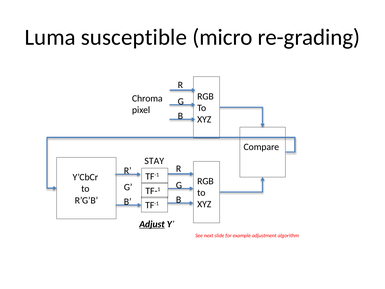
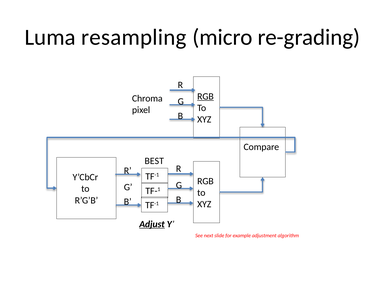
susceptible: susceptible -> resampling (134, 37)
RGB underline: none -> present (205, 96)
STAY: STAY -> BEST (154, 161)
